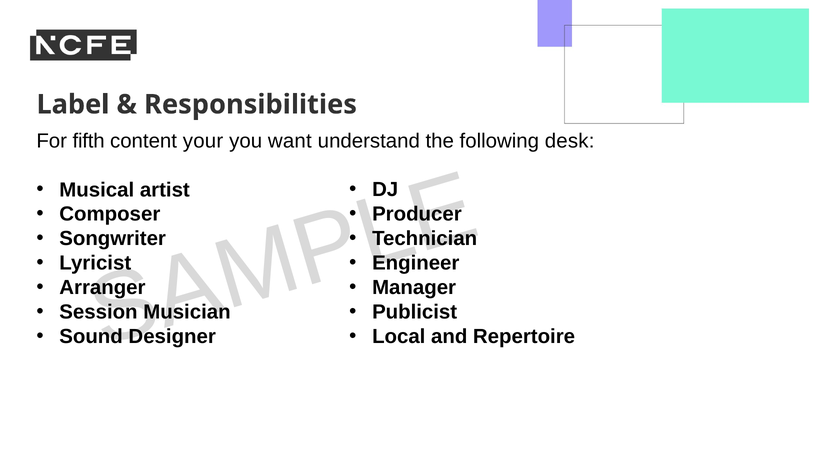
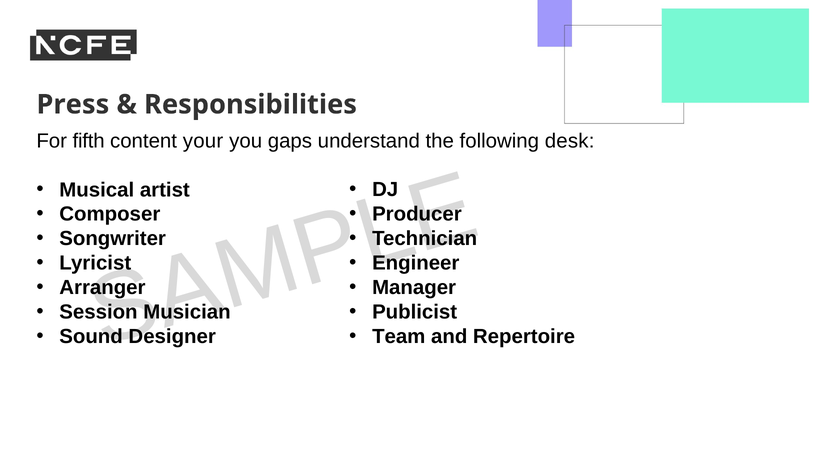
Label: Label -> Press (73, 105)
want: want -> gaps (290, 141)
Local: Local -> Team (399, 337)
